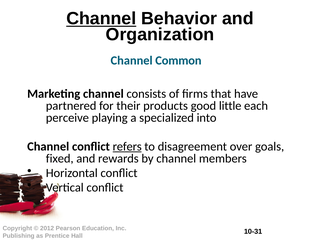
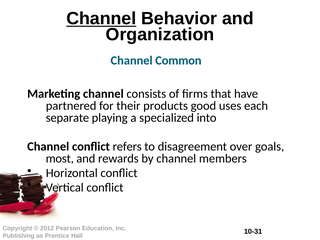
little: little -> uses (230, 106)
perceive: perceive -> separate (67, 118)
refers underline: present -> none (127, 147)
fixed: fixed -> most (60, 159)
